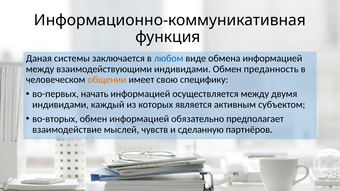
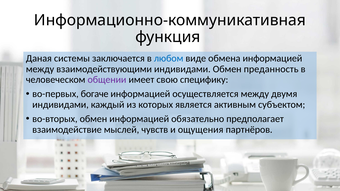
общении colour: orange -> purple (107, 80)
начать: начать -> богаче (95, 94)
сделанную: сделанную -> ощущения (201, 130)
